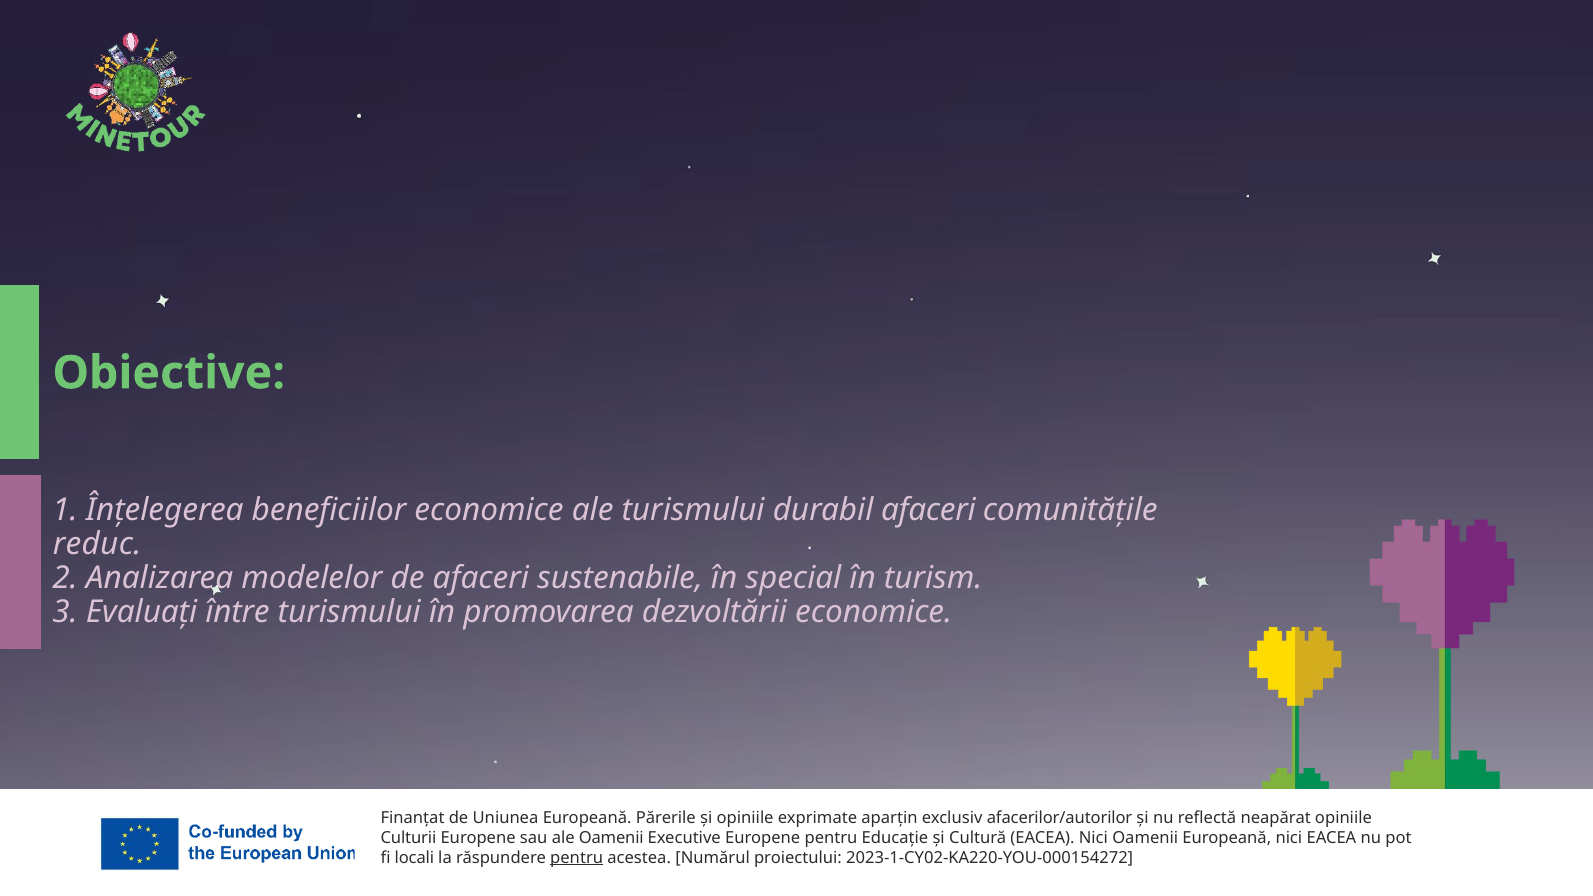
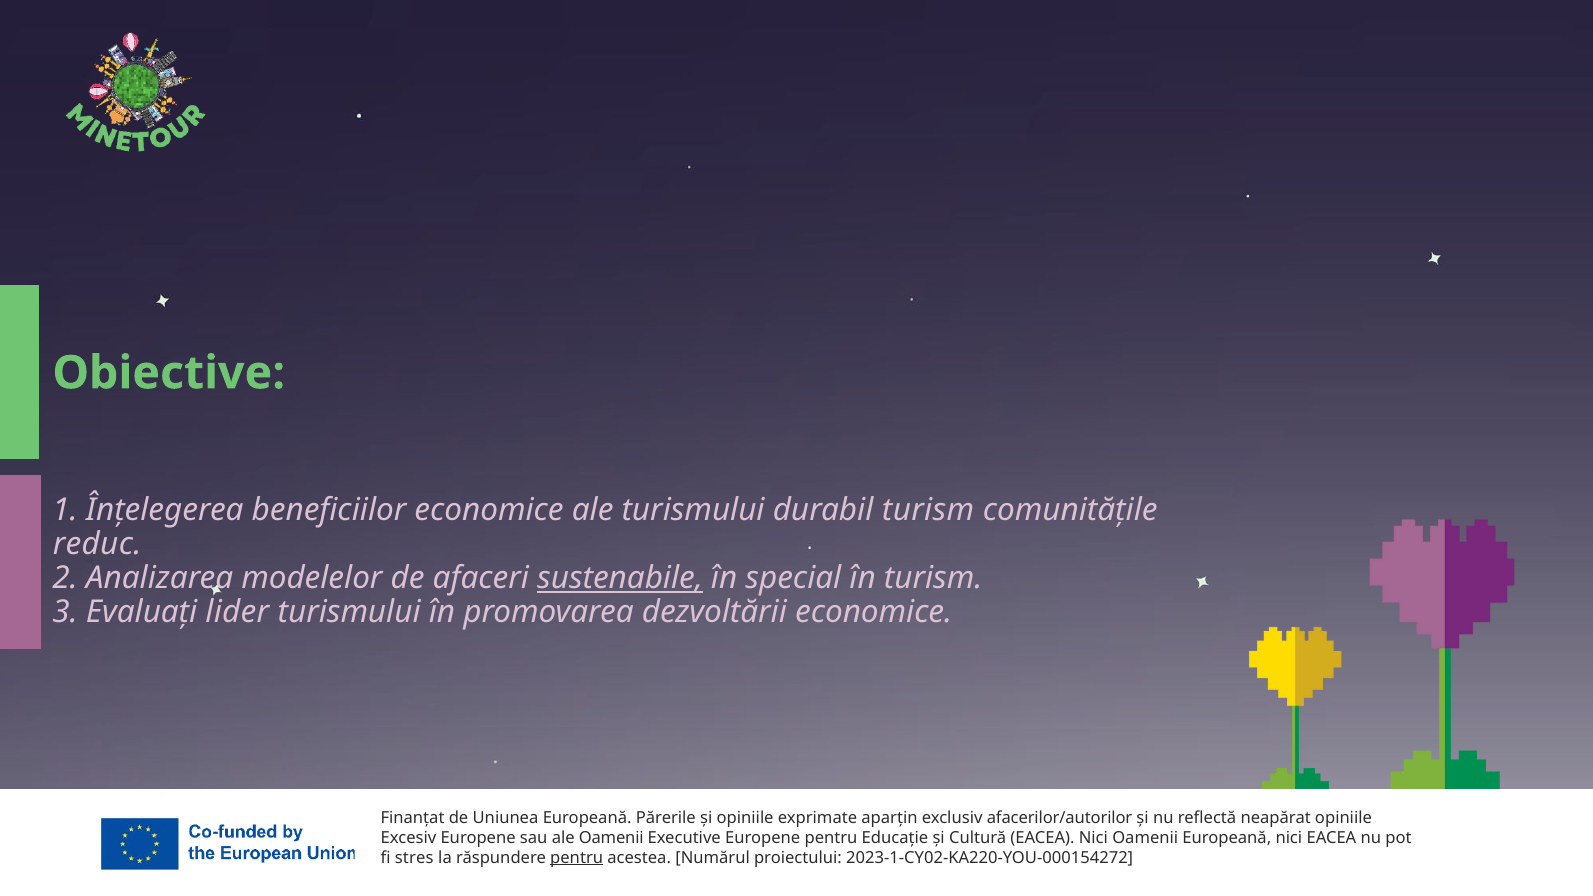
durabil afaceri: afaceri -> turism (928, 510)
sustenabile underline: none -> present (620, 578)
între: între -> lider (237, 612)
Culturii: Culturii -> Excesiv (408, 838)
locali: locali -> stres (414, 858)
